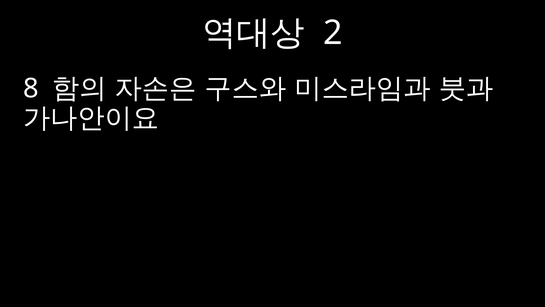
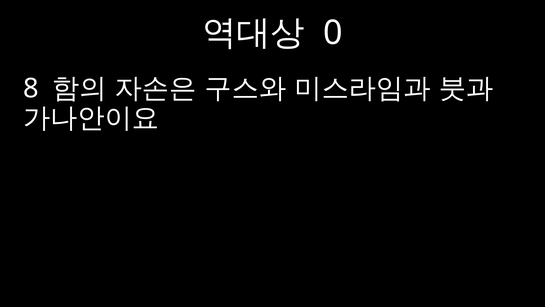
2: 2 -> 0 (333, 33)
